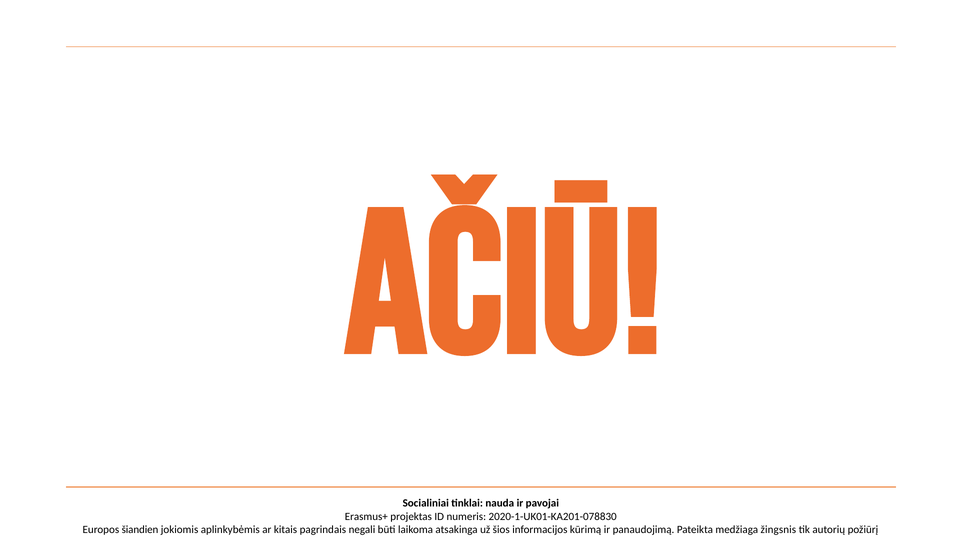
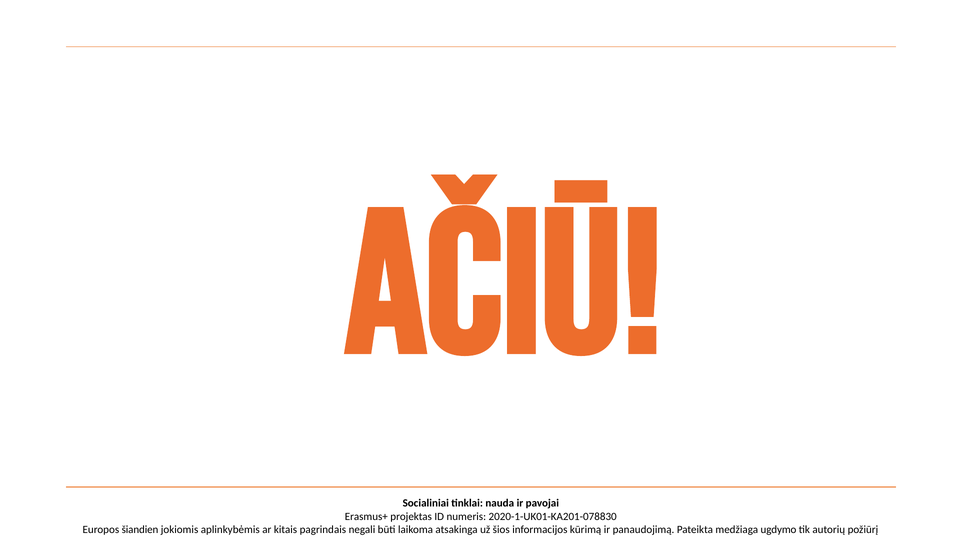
žingsnis: žingsnis -> ugdymo (778, 530)
